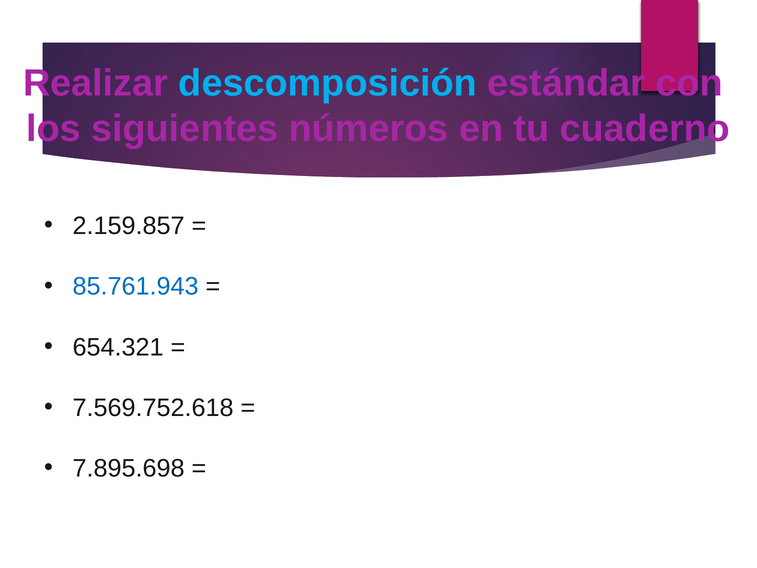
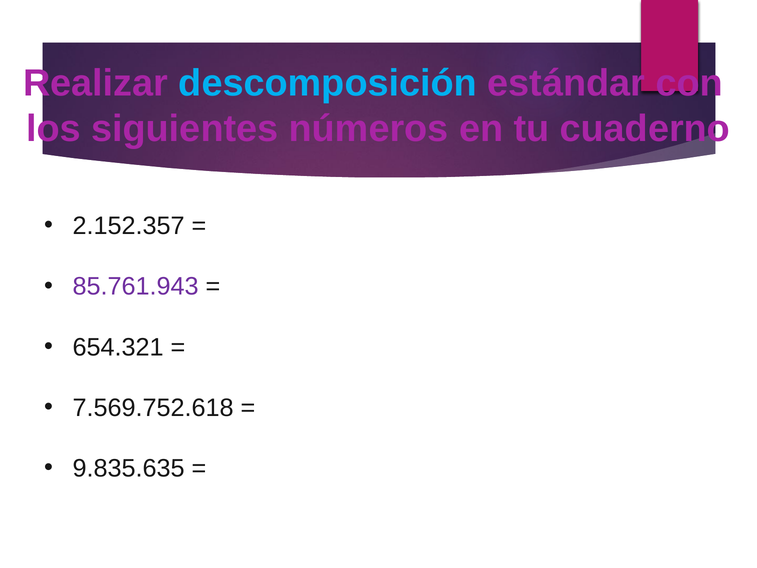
2.159.857: 2.159.857 -> 2.152.357 (129, 226)
85.761.943 colour: blue -> purple (136, 287)
7.895.698: 7.895.698 -> 9.835.635 (129, 468)
